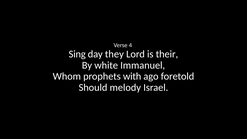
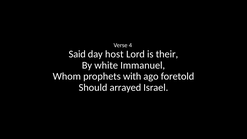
Sing: Sing -> Said (77, 54)
they: they -> host (114, 54)
melody: melody -> arrayed (125, 87)
